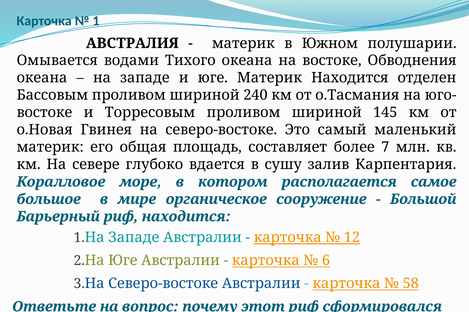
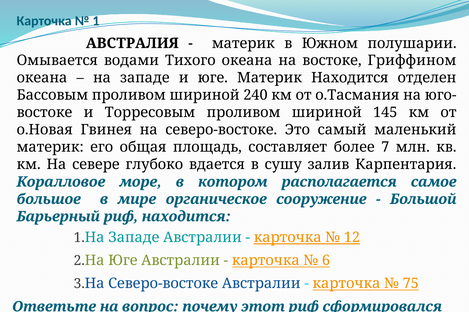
Обводнения: Обводнения -> Гриффином (412, 61)
58: 58 -> 75 (411, 284)
